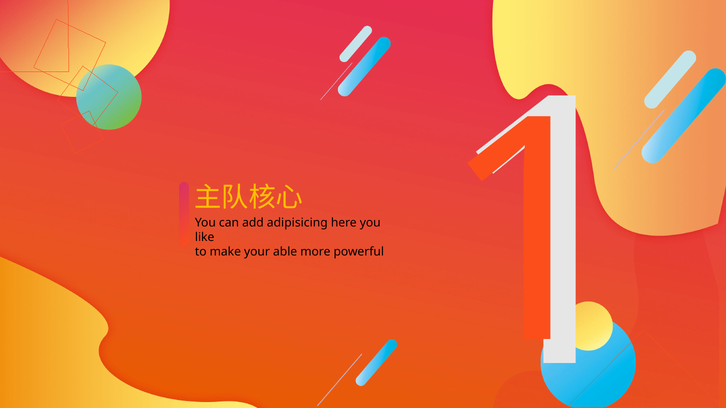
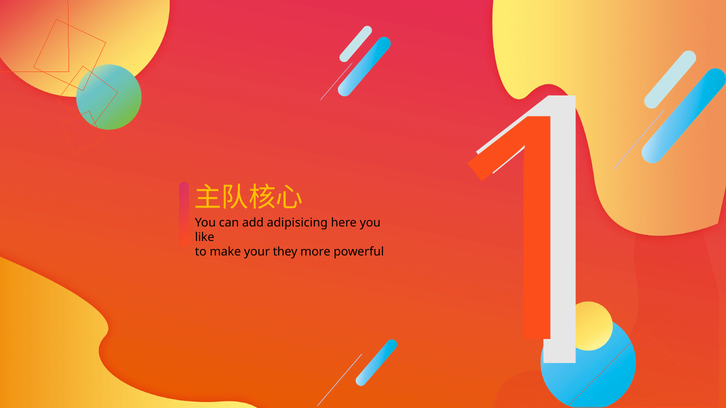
able: able -> they (285, 252)
